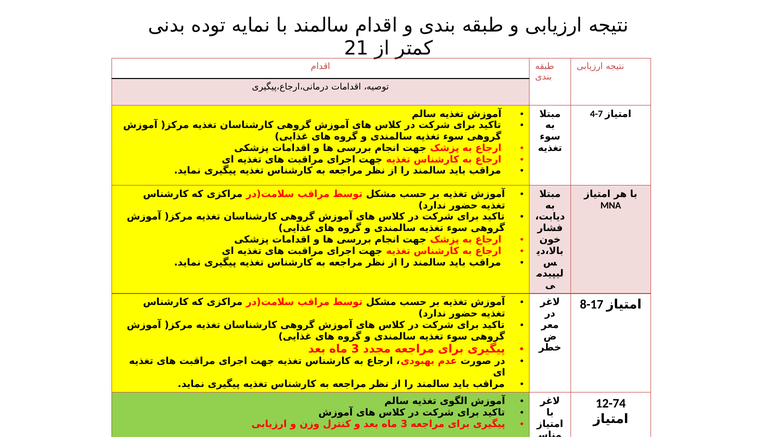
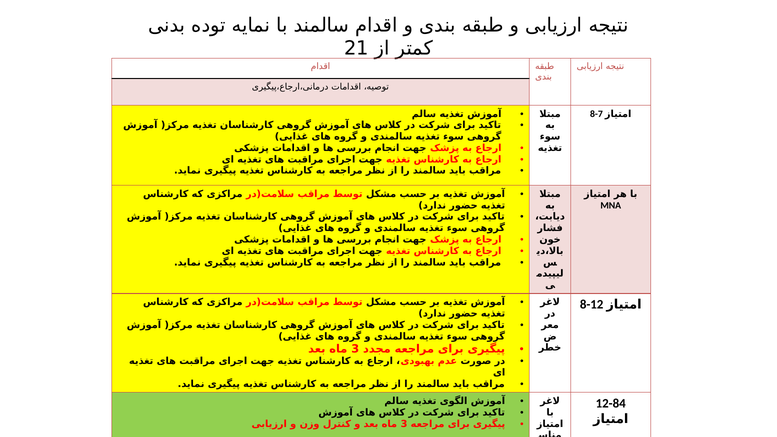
4-7: 4-7 -> 8-7 (596, 114)
8-17: 8-17 -> 8-12 (592, 305)
12-74: 12-74 -> 12-84 (611, 403)
